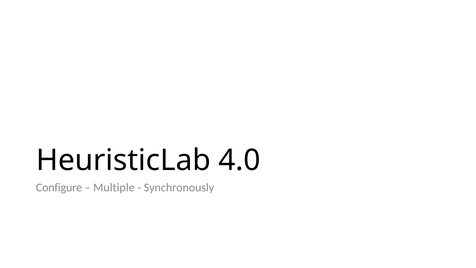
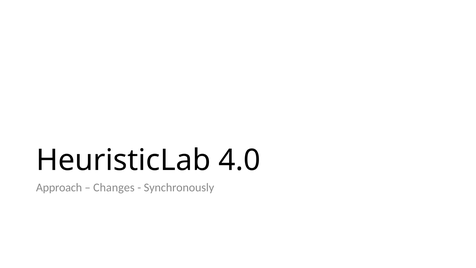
Configure: Configure -> Approach (59, 187)
Multiple: Multiple -> Changes (114, 187)
